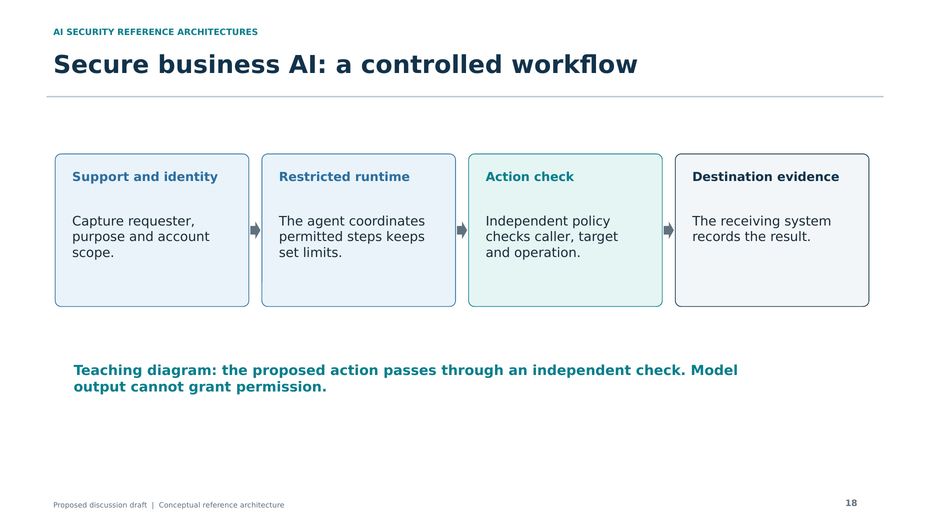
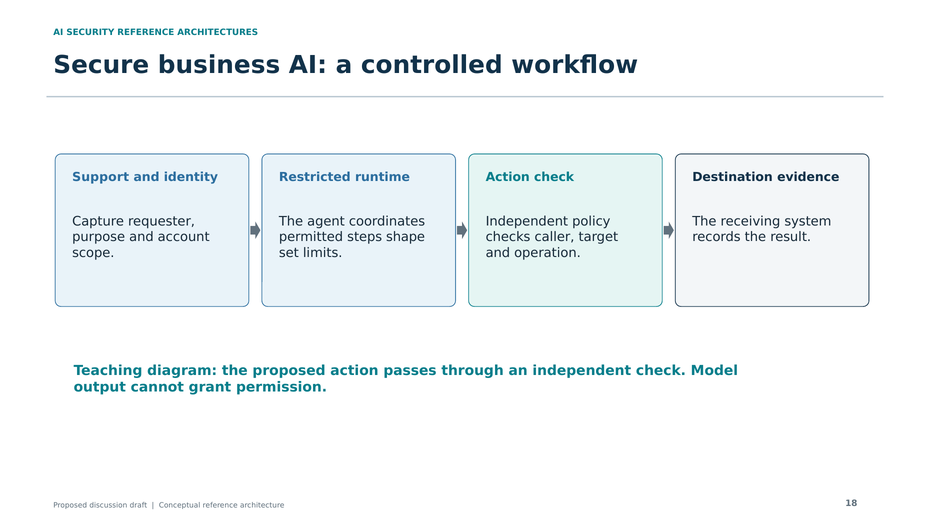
keeps: keeps -> shape (406, 237)
